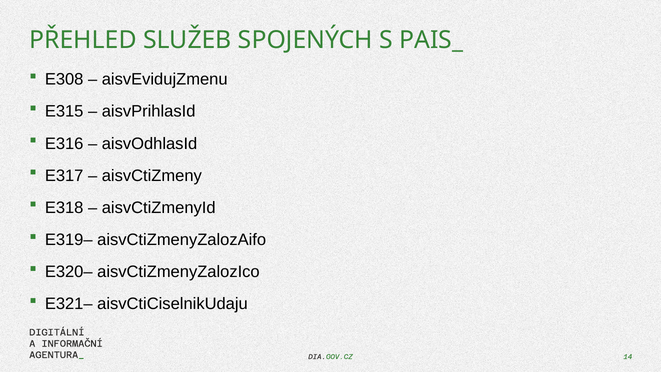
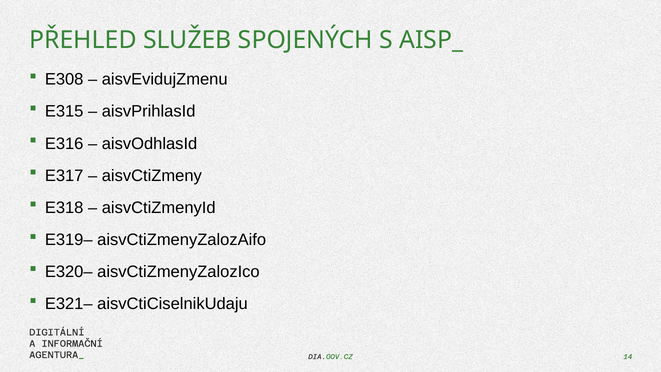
PAIS_: PAIS_ -> AISP_ (431, 40)
